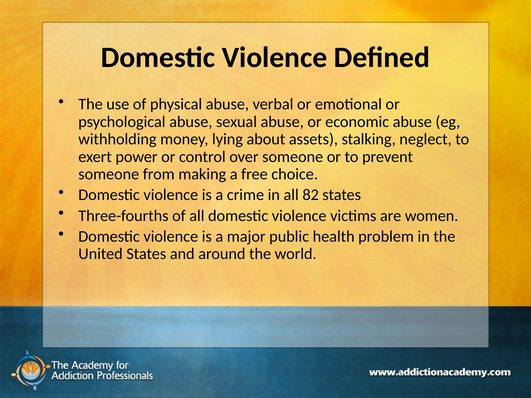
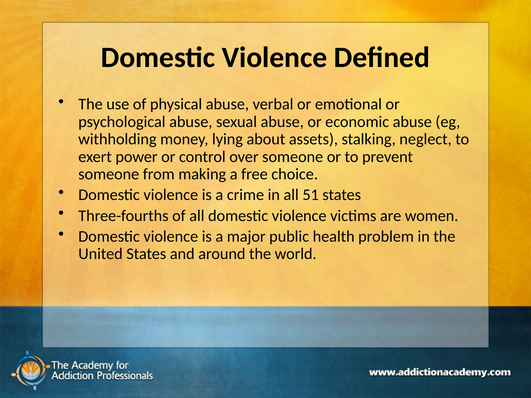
82: 82 -> 51 (311, 195)
